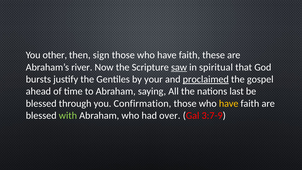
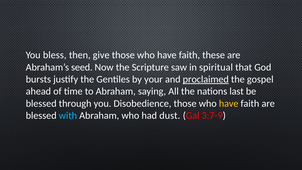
other: other -> bless (55, 55)
sign: sign -> give (101, 55)
river: river -> seed (82, 67)
saw underline: present -> none (179, 67)
Confirmation: Confirmation -> Disobedience (142, 103)
with colour: light green -> light blue (68, 115)
over: over -> dust (170, 115)
